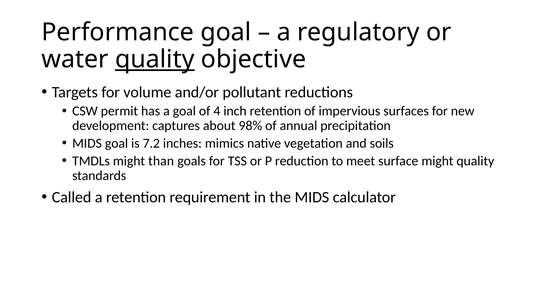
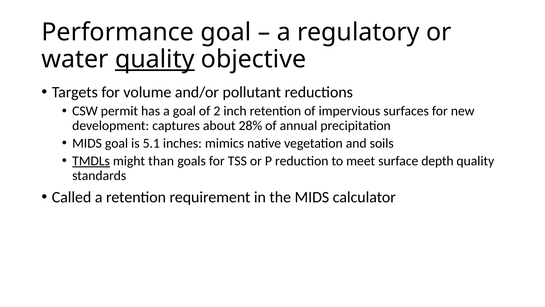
4: 4 -> 2 (217, 111)
98%: 98% -> 28% (250, 126)
7.2: 7.2 -> 5.1 (151, 143)
TMDLs underline: none -> present (91, 161)
surface might: might -> depth (437, 161)
